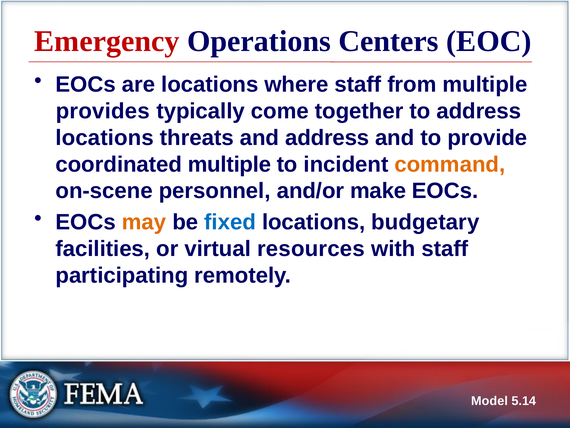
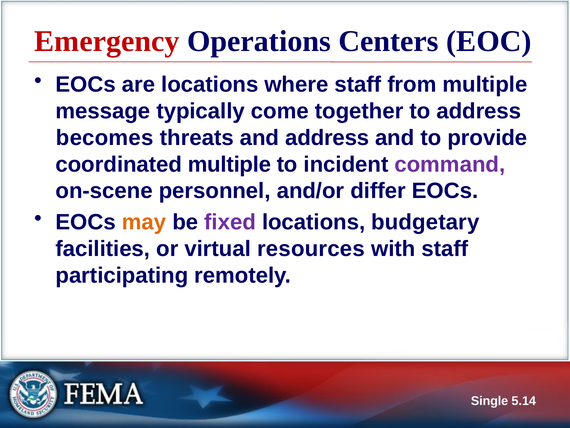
provides: provides -> message (103, 111)
locations: locations -> becomes (105, 138)
command colour: orange -> purple (450, 164)
make: make -> differ (378, 191)
fixed colour: blue -> purple (230, 222)
Model: Model -> Single (490, 401)
